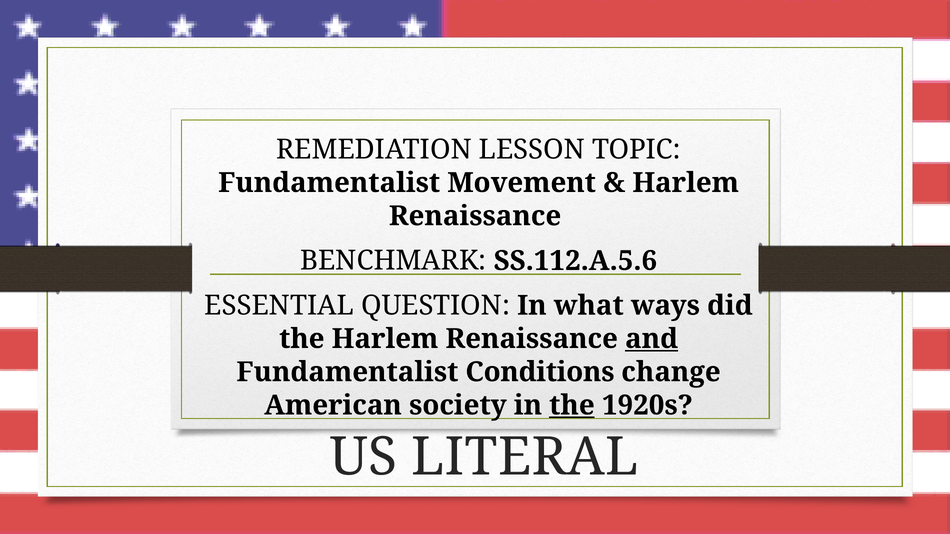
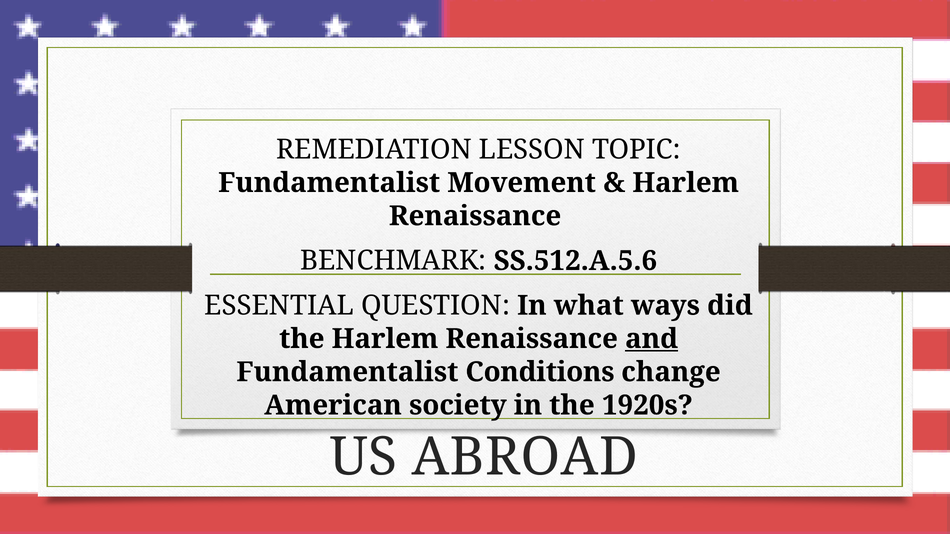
SS.112.A.5.6: SS.112.A.5.6 -> SS.512.A.5.6 (575, 261)
the underline: present -> none (572, 406)
LITERAL: LITERAL -> ABROAD (525, 457)
